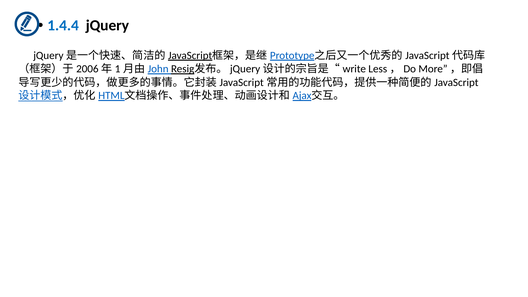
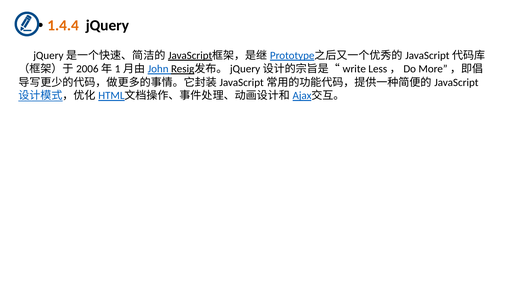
1.4.4 colour: blue -> orange (63, 26)
